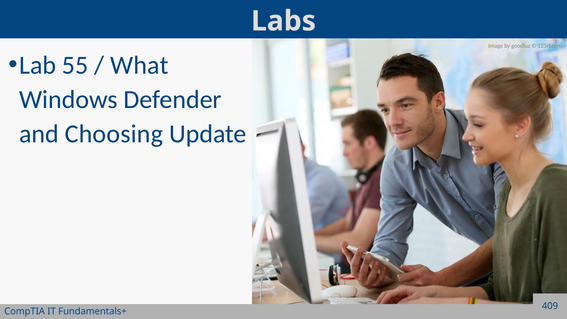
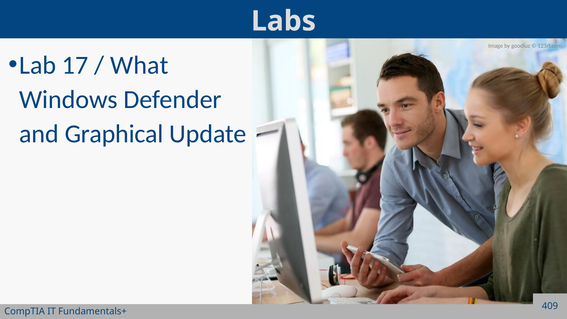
55: 55 -> 17 (75, 65)
Choosing: Choosing -> Graphical (114, 134)
